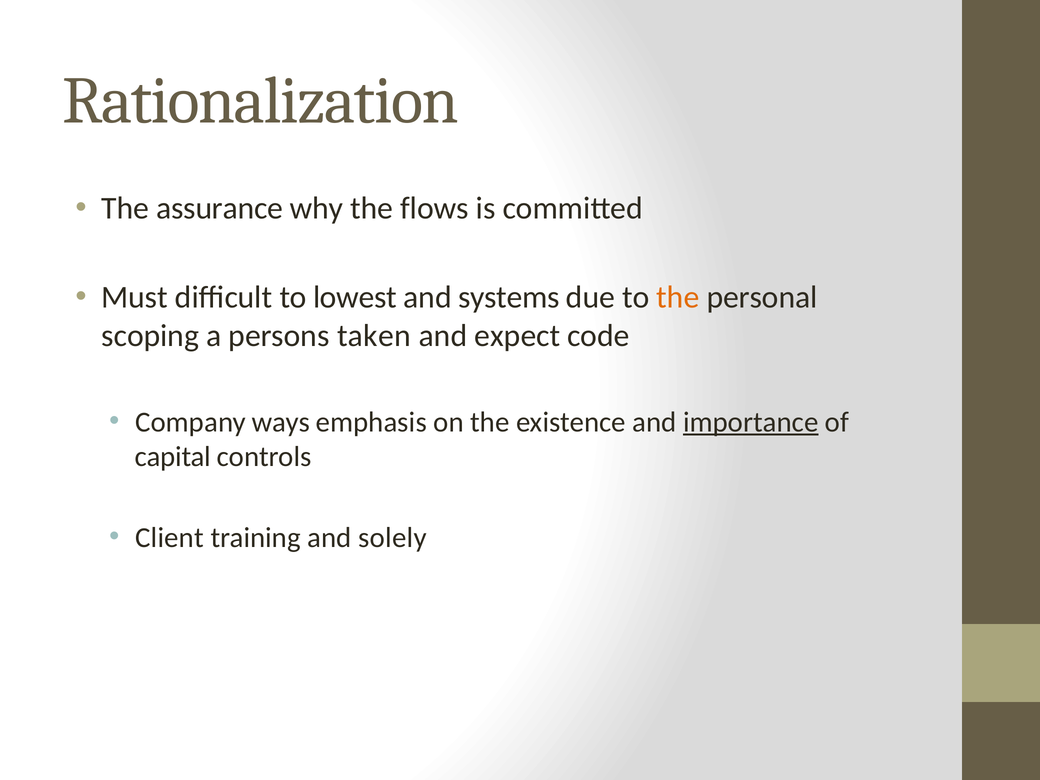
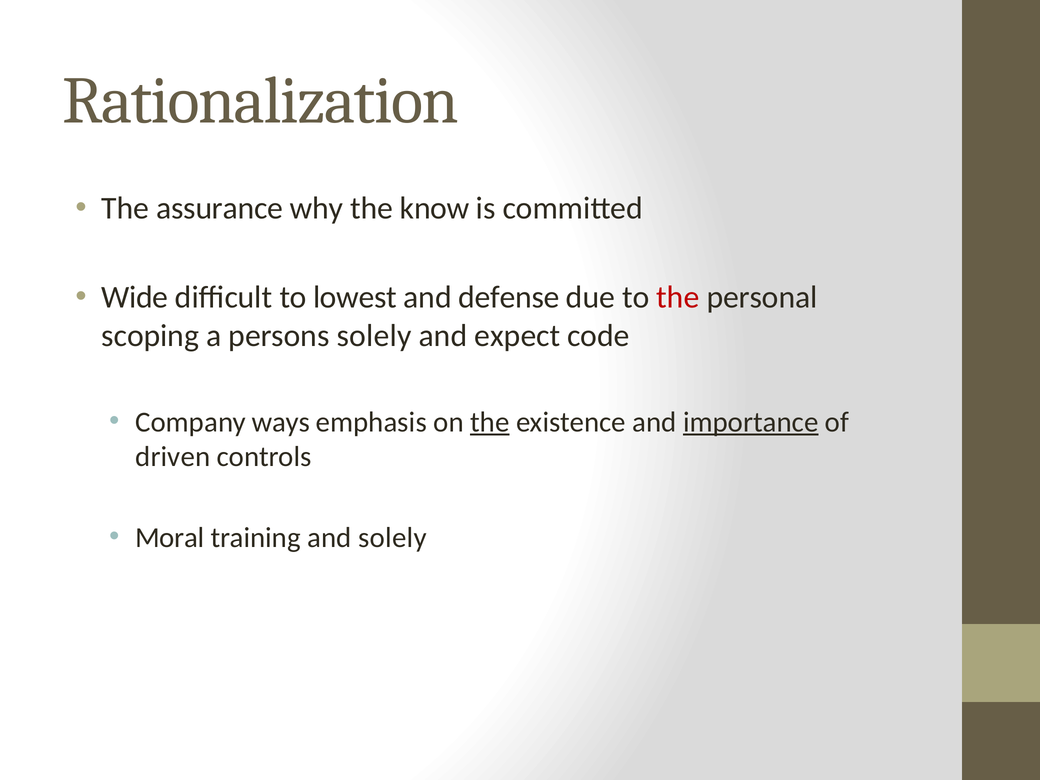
flows: flows -> know (435, 208)
Must: Must -> Wide (135, 297)
systems: systems -> defense (509, 297)
the colour: orange -> red (678, 297)
persons taken: taken -> solely (374, 336)
the underline: none -> present (490, 422)
capital: capital -> driven (173, 457)
Client: Client -> Moral (170, 538)
